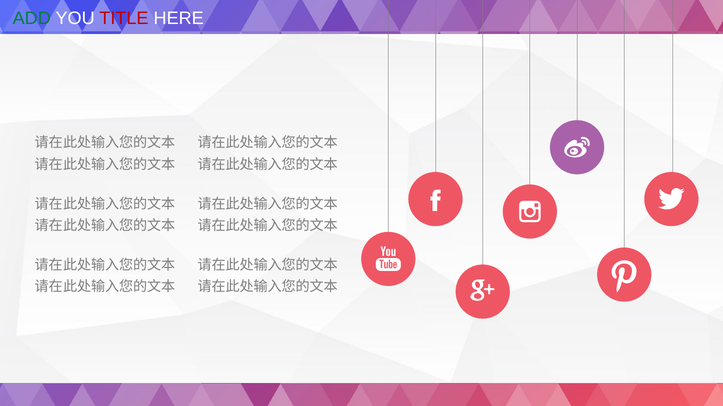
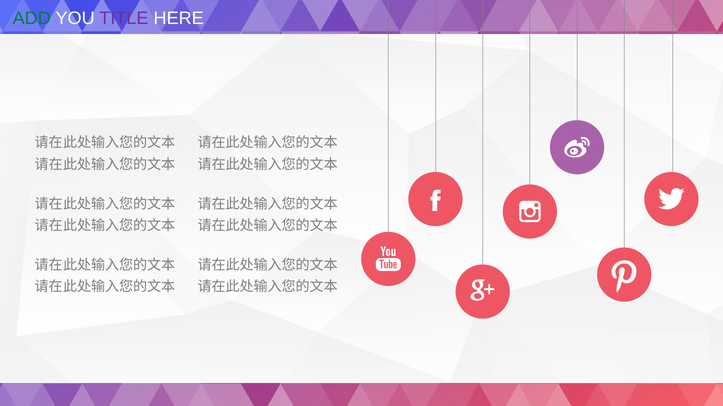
TITLE colour: red -> purple (124, 18)
